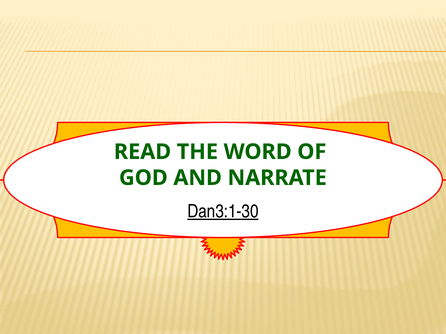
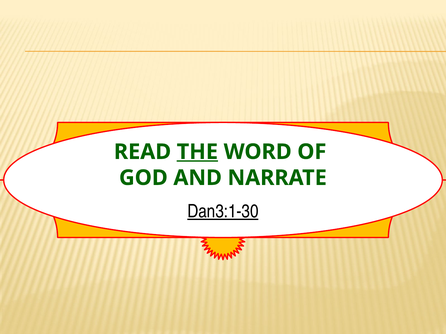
THE underline: none -> present (197, 152)
